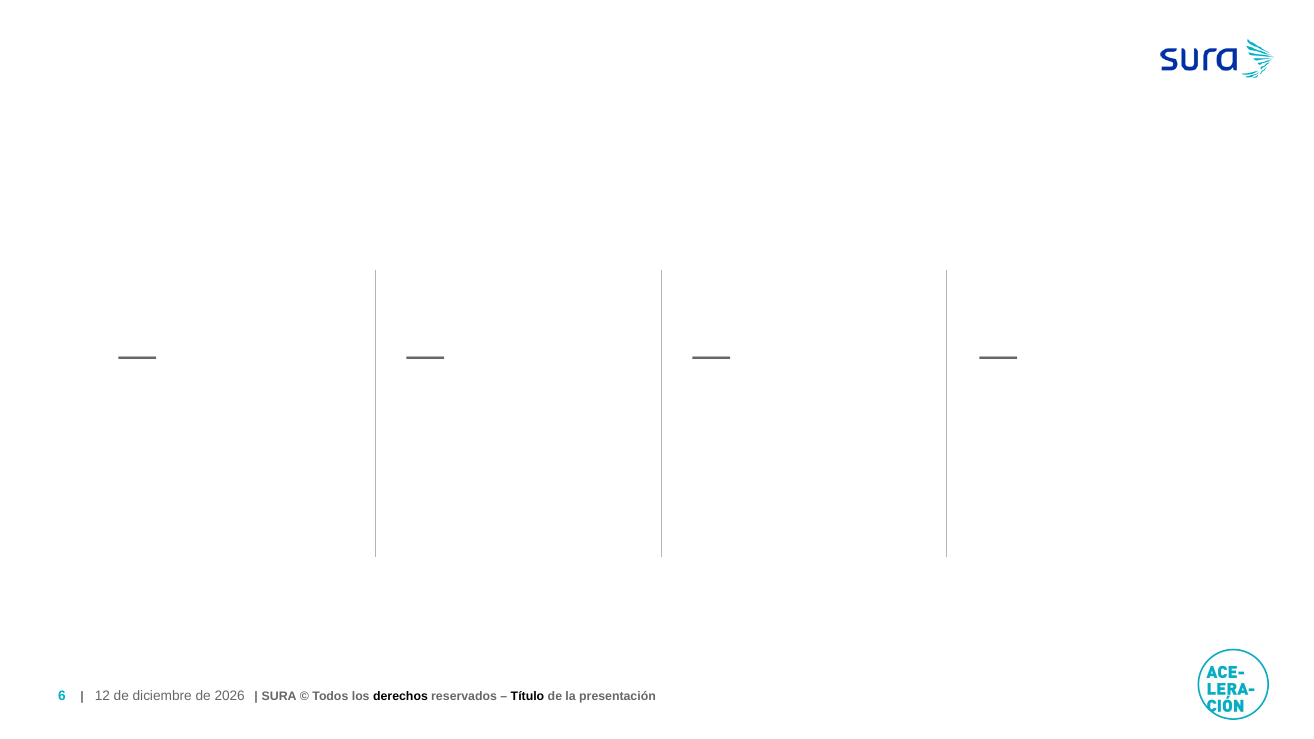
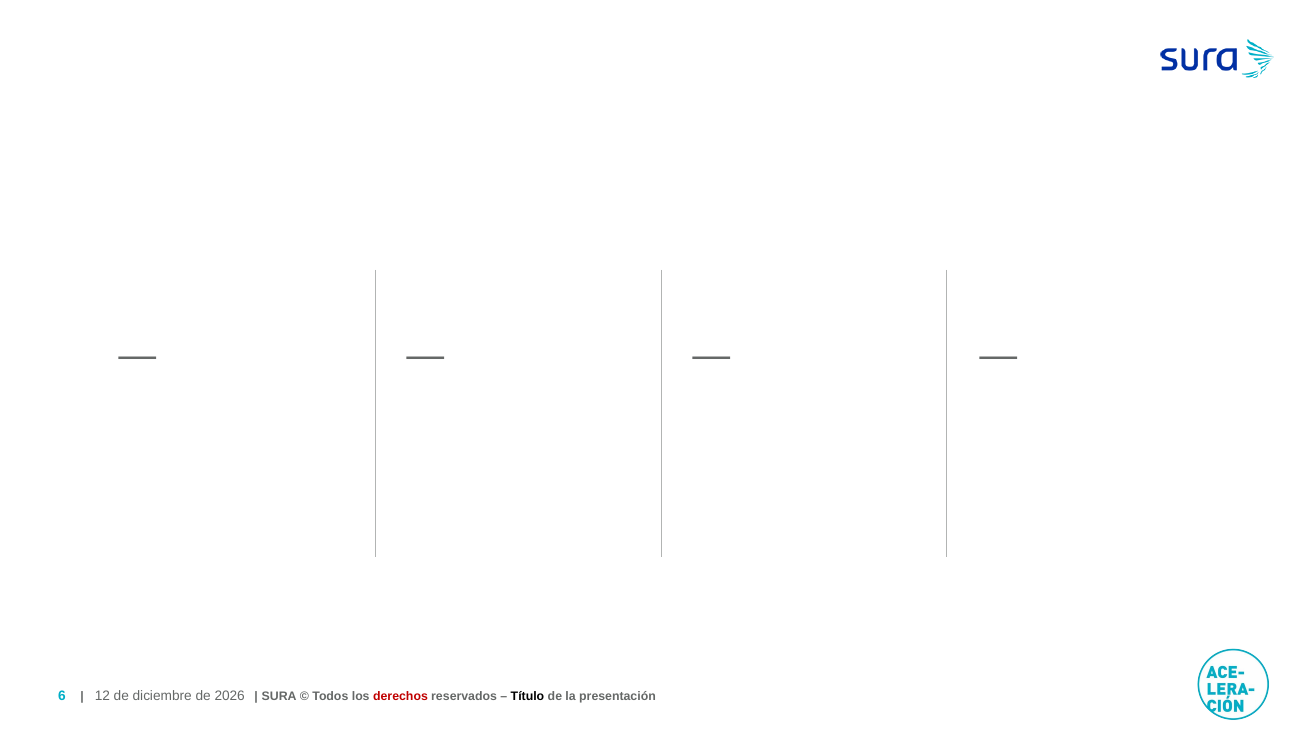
derechos colour: black -> red (400, 697)
